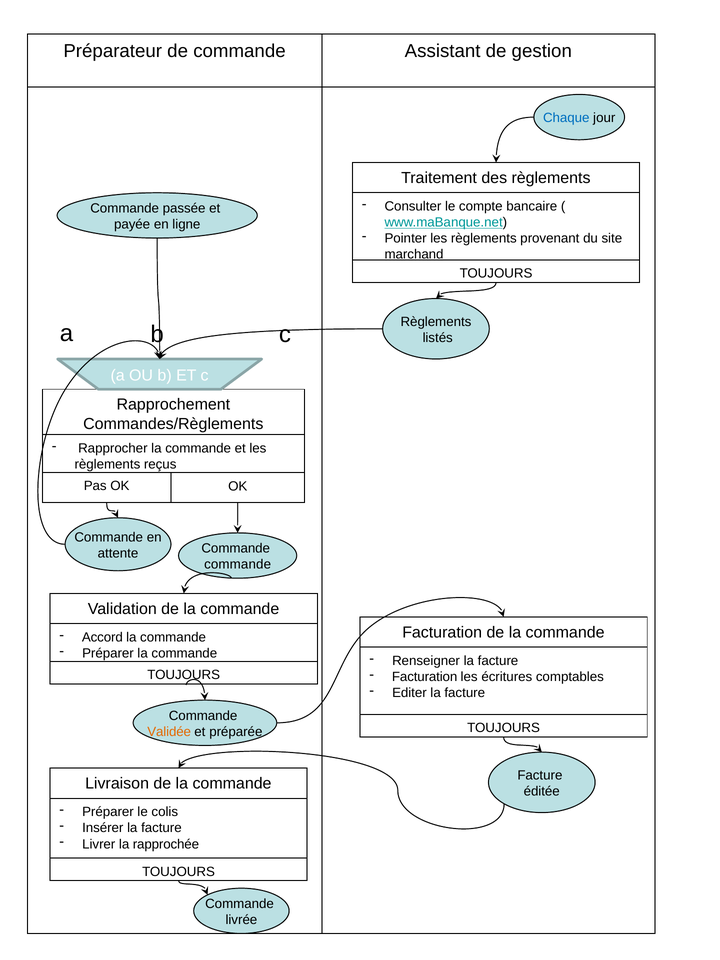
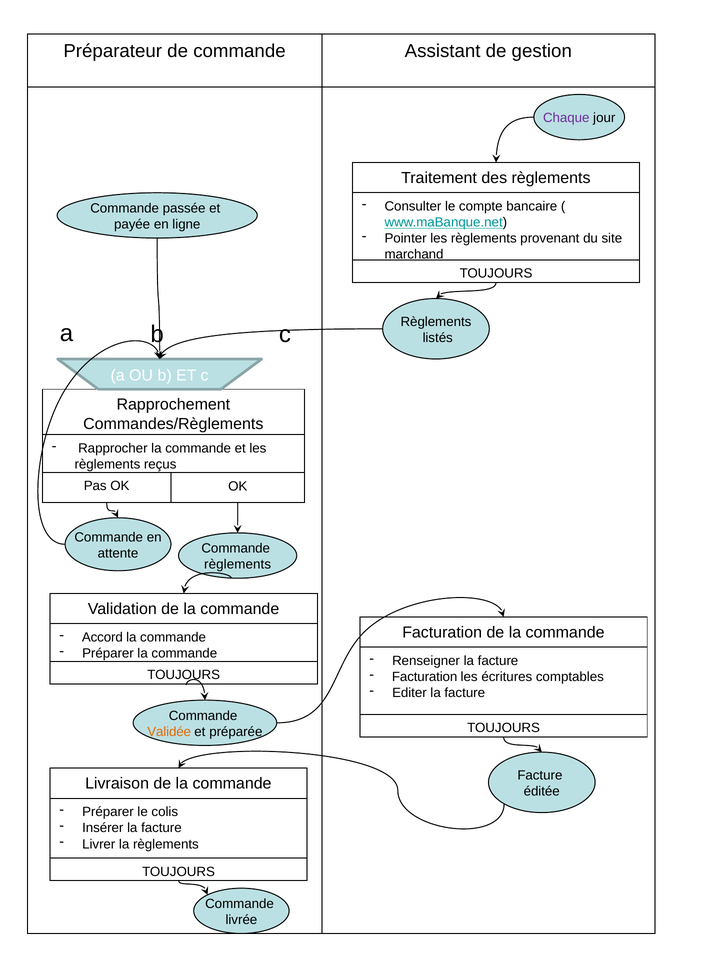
Chaque colour: blue -> purple (566, 118)
commande: commande -> règlements (238, 564)
la rapprochée: rapprochée -> règlements (166, 844)
